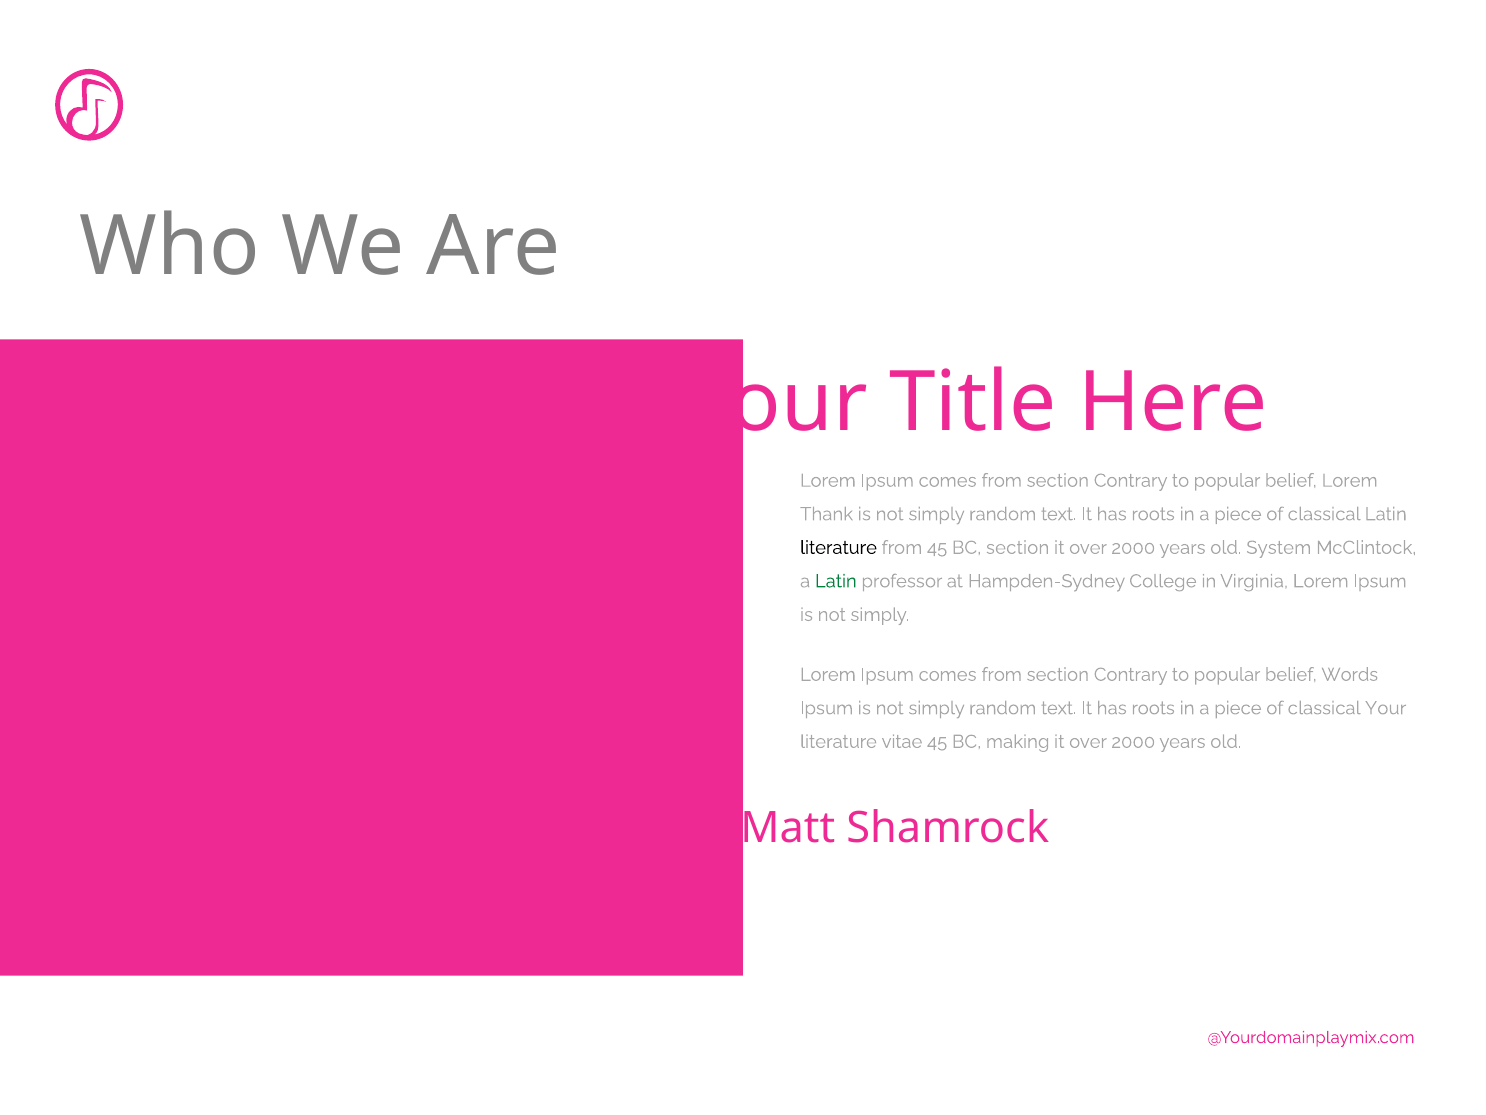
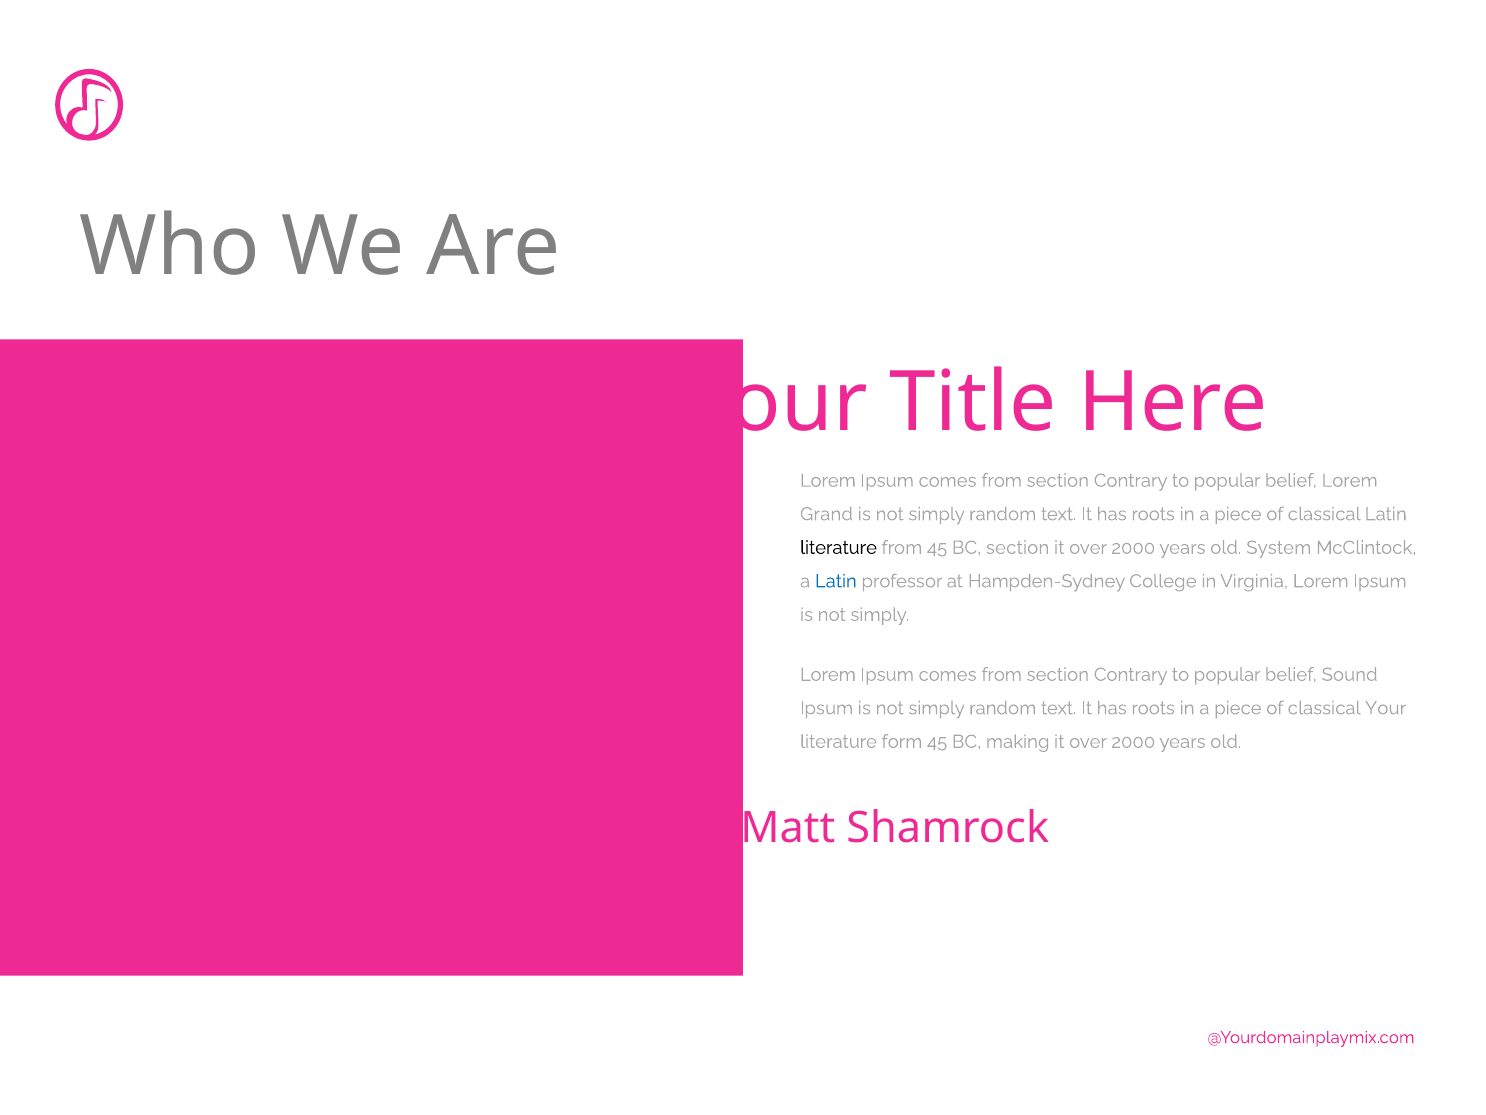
Thank: Thank -> Grand (826, 514)
Latin colour: green -> blue (836, 581)
Words: Words -> Sound (1350, 674)
vitae: vitae -> form (902, 741)
